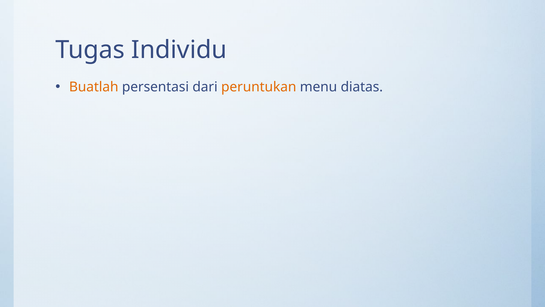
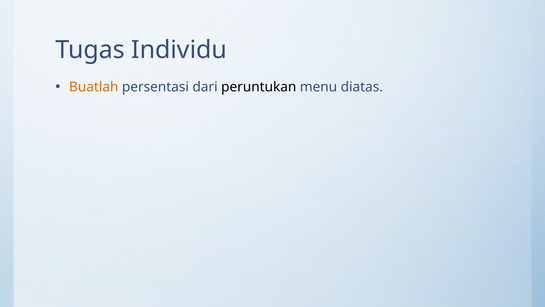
peruntukan colour: orange -> black (259, 87)
